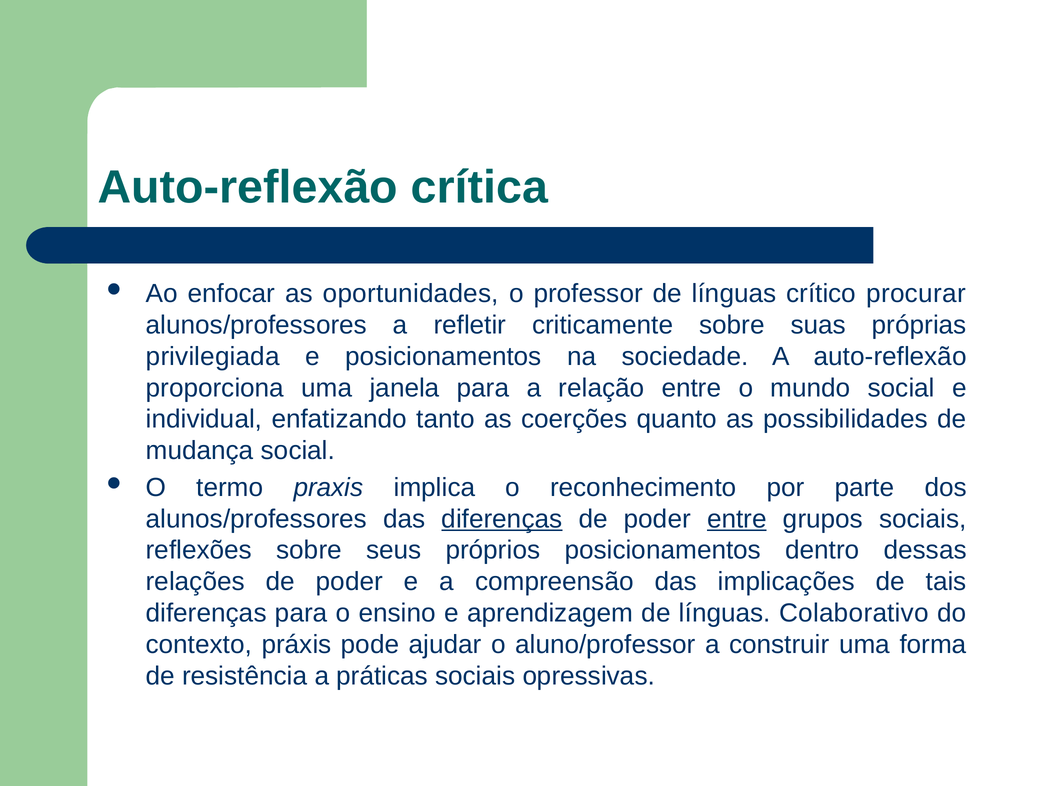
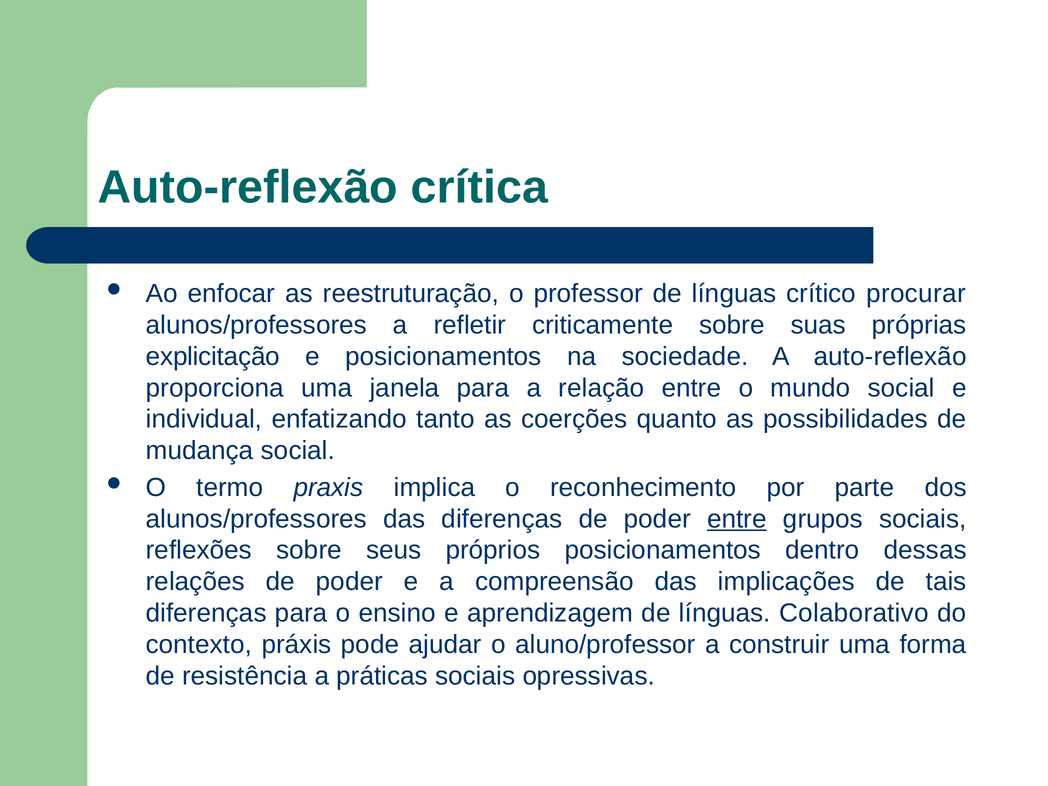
oportunidades: oportunidades -> reestruturação (411, 294)
privilegiada: privilegiada -> explicitação (213, 356)
diferenças underline: present -> none (502, 519)
